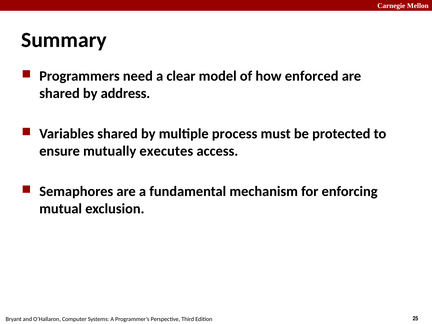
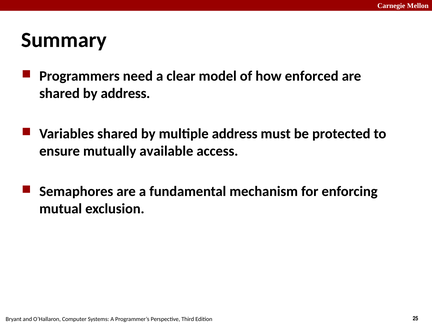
multiple process: process -> address (235, 134)
executes: executes -> available (166, 151)
